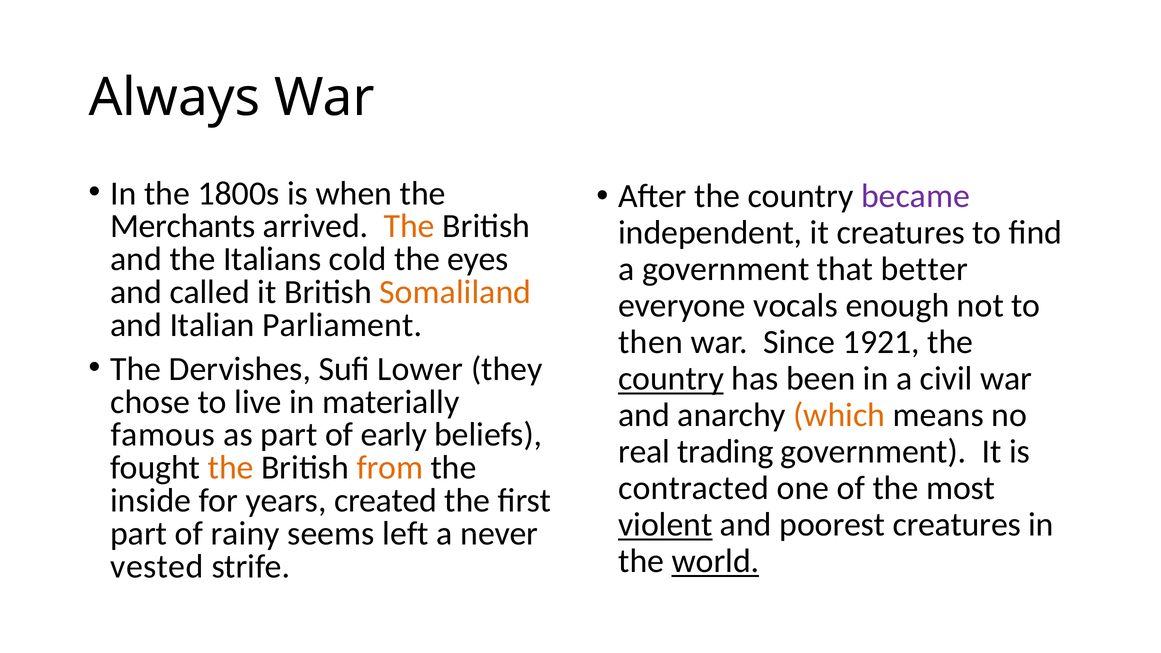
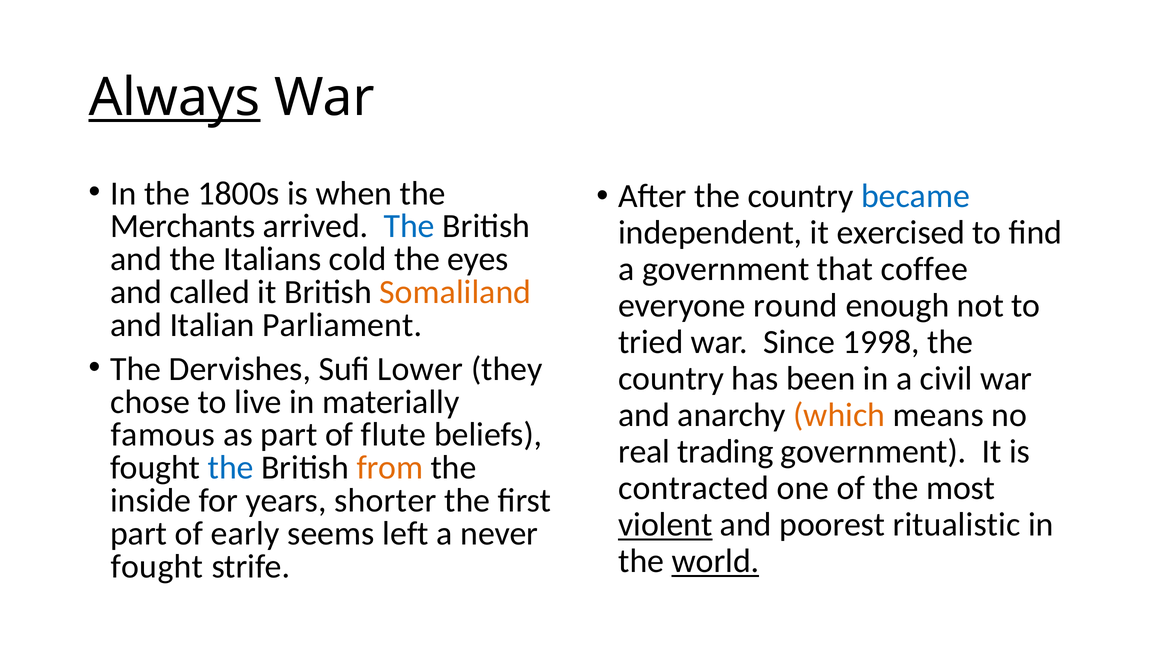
Always underline: none -> present (174, 98)
became colour: purple -> blue (915, 196)
The colour: orange -> blue (409, 226)
it creatures: creatures -> exercised (901, 233)
better: better -> coffee (924, 269)
vocals: vocals -> round (796, 306)
then: then -> tried (651, 342)
1921: 1921 -> 1998 (881, 342)
country underline: present -> none (671, 379)
early: early -> flute (394, 435)
the colour: orange -> blue (231, 468)
created: created -> shorter (385, 501)
poorest creatures: creatures -> ritualistic (957, 525)
rainy: rainy -> early (245, 534)
vested: vested -> fought (157, 567)
